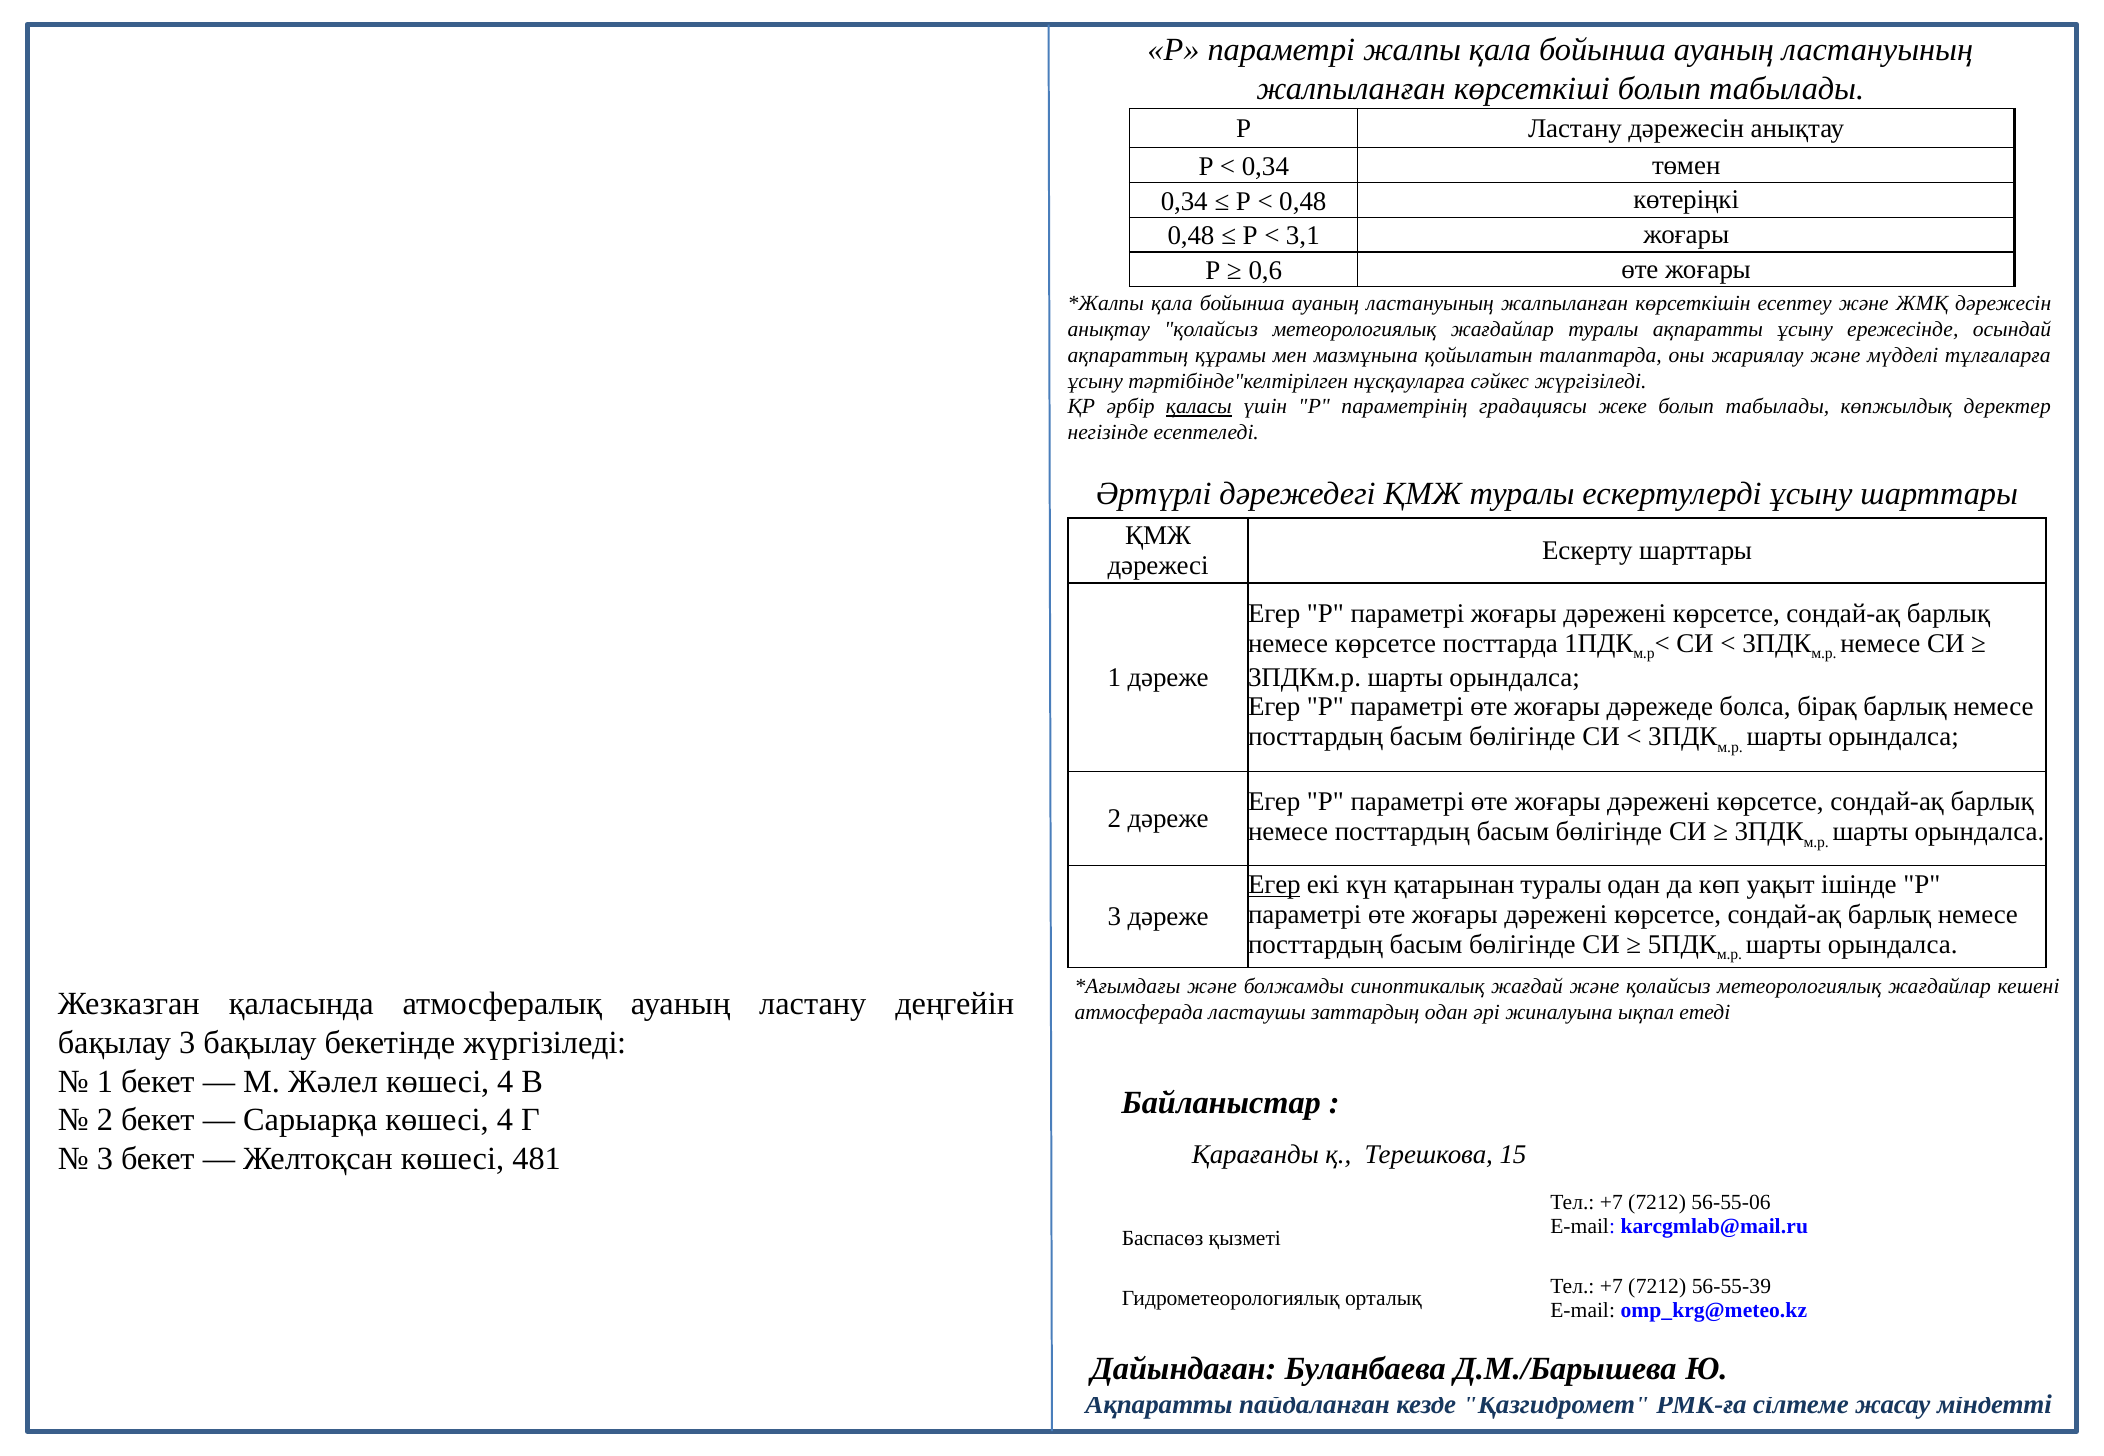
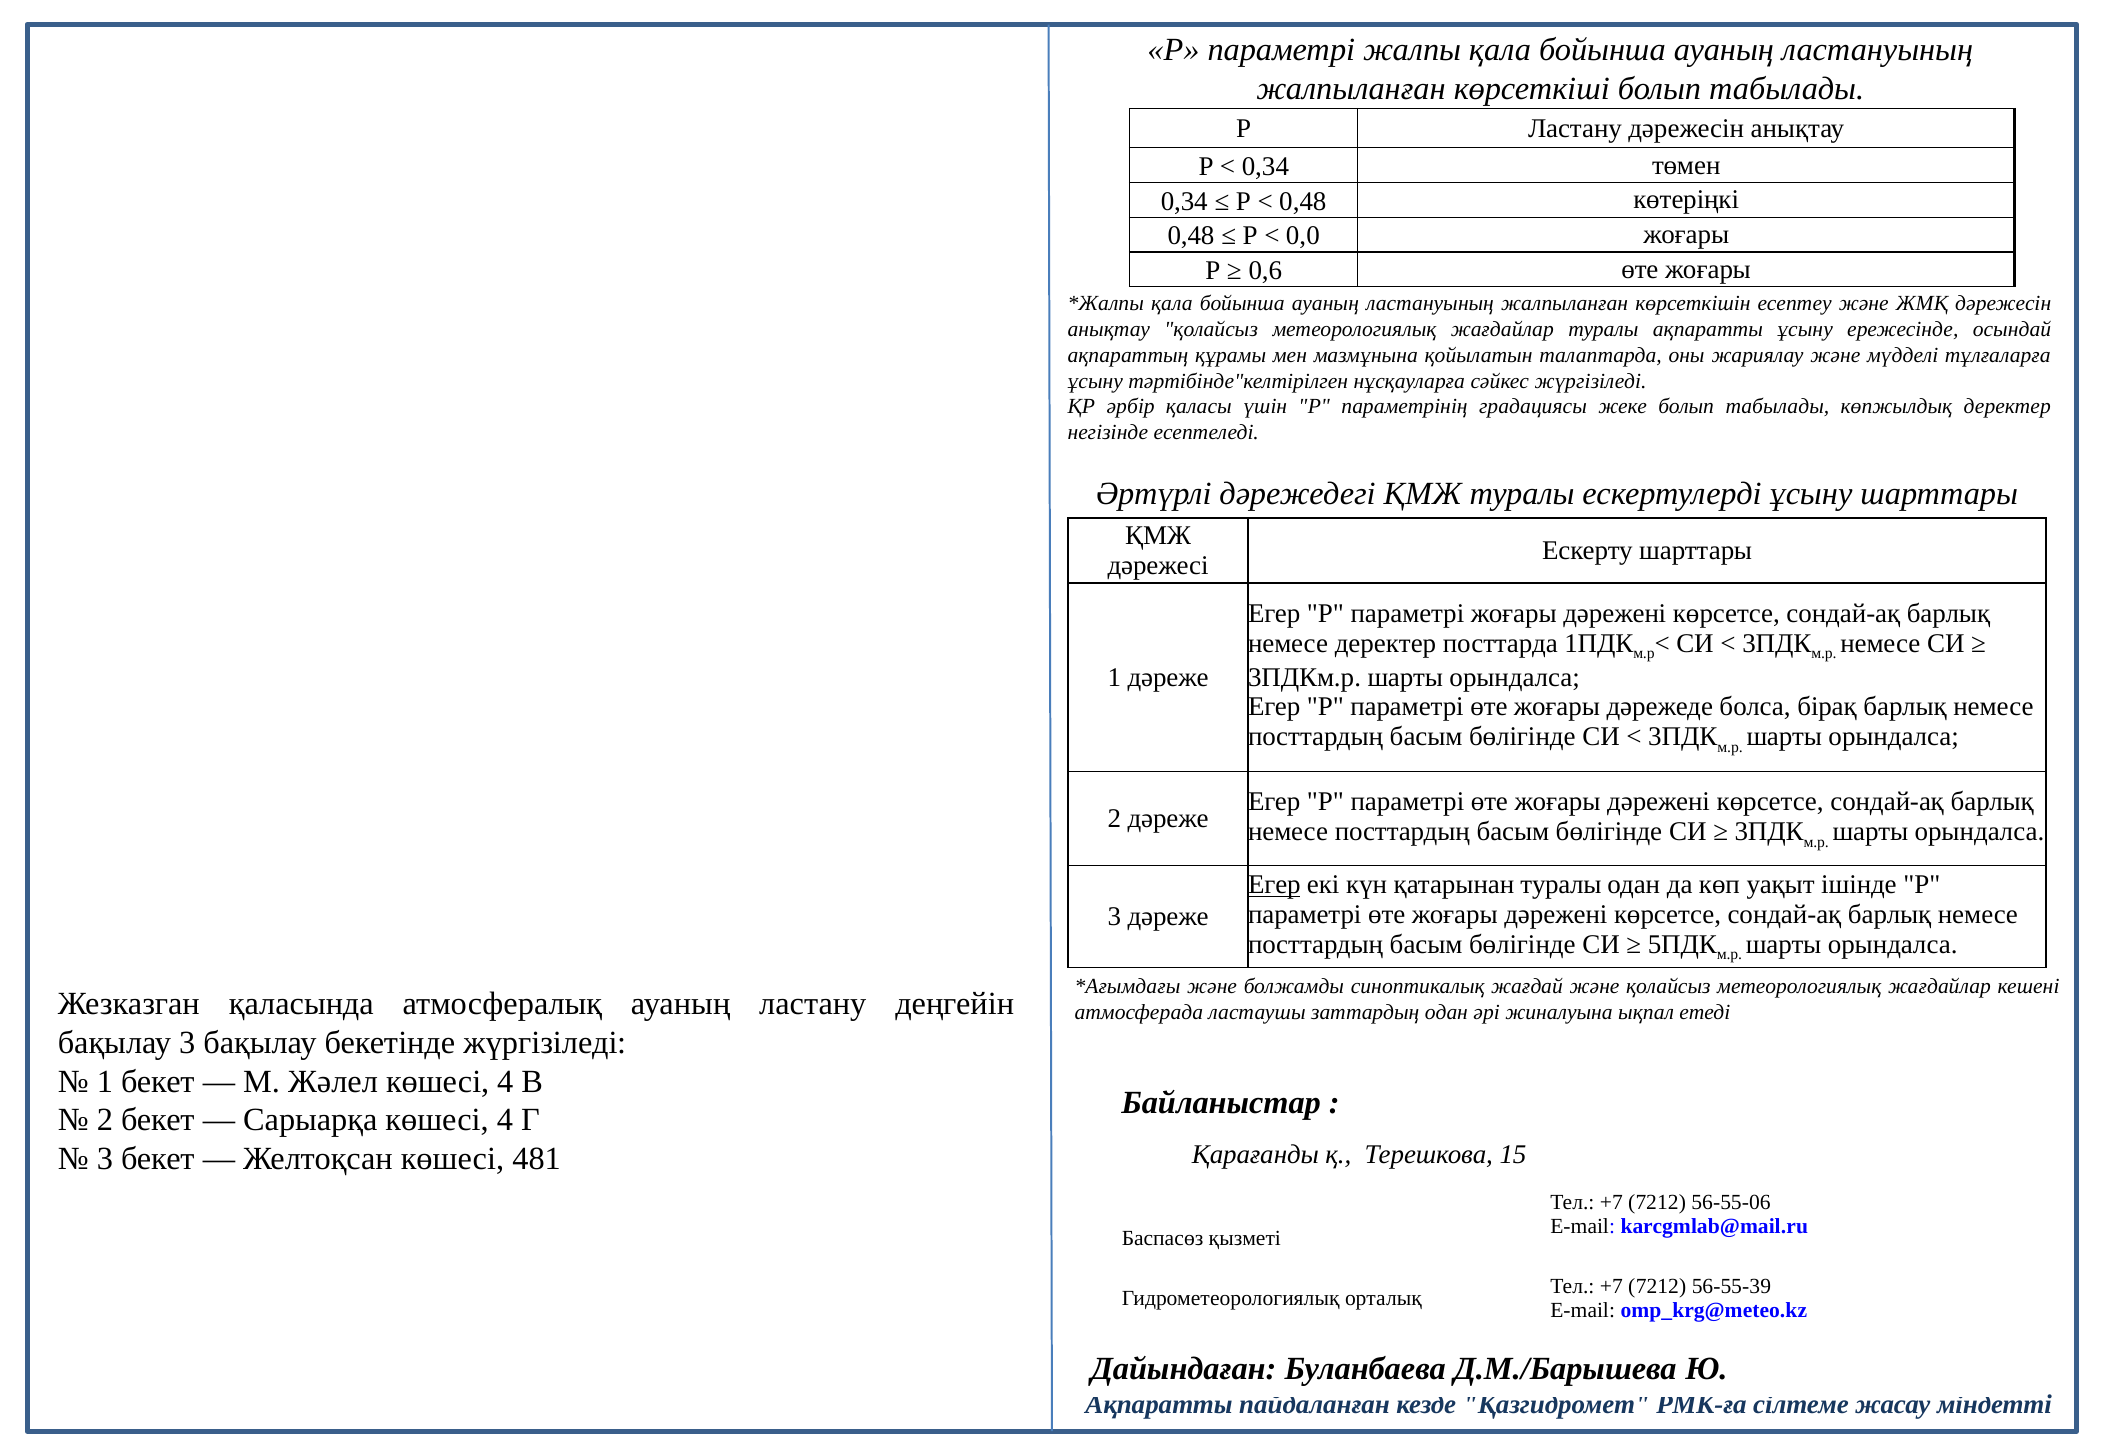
3,1: 3,1 -> 0,0 (1303, 236)
қаласы underline: present -> none (1199, 407)
немесе көрсетсе: көрсетсе -> деректер (1385, 644)
